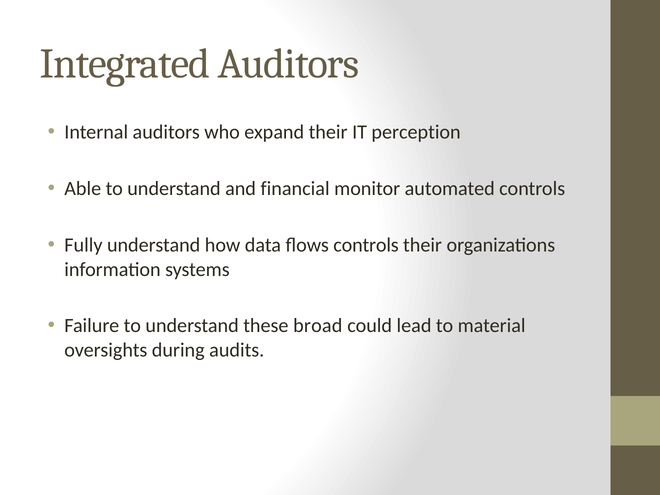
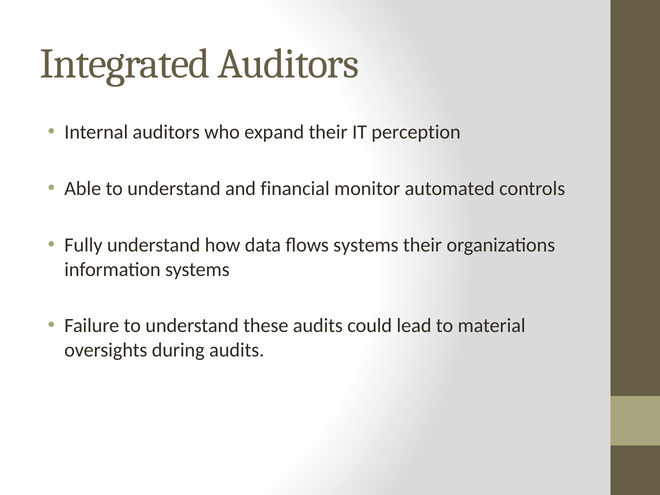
flows controls: controls -> systems (366, 245)
these broad: broad -> audits (318, 326)
